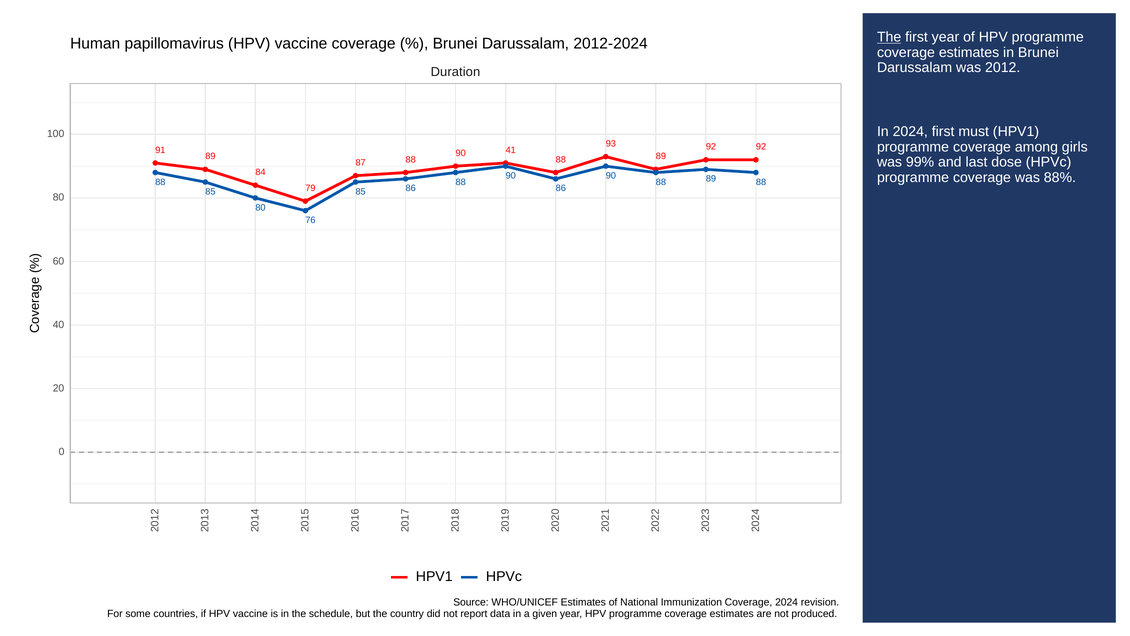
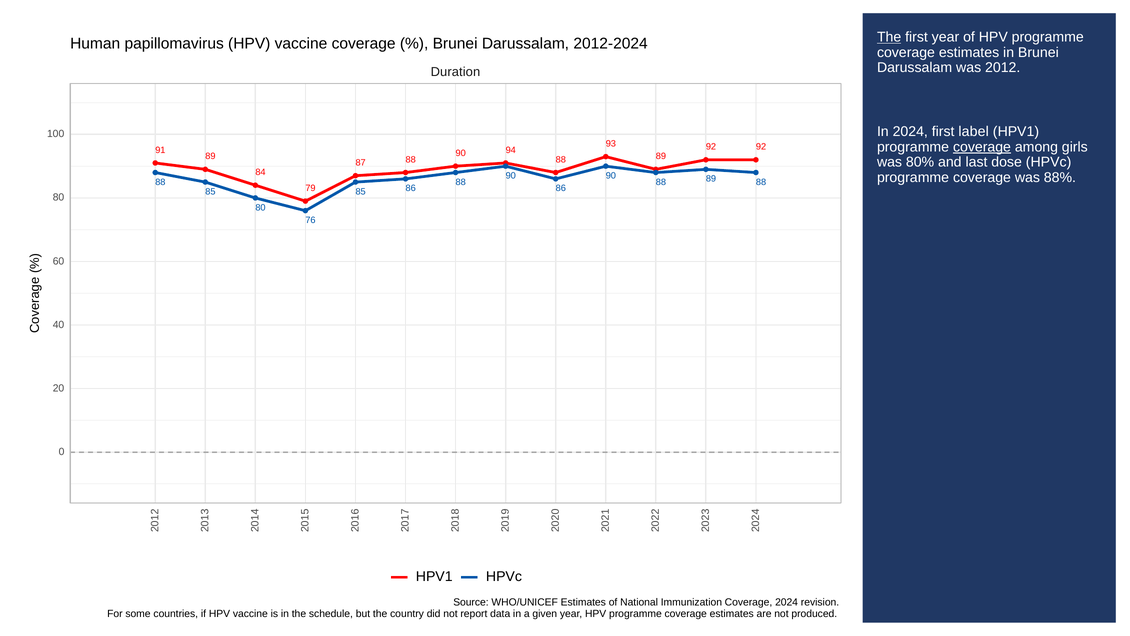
must: must -> label (974, 132)
coverage underline: none -> present (982, 147)
41: 41 -> 94 (511, 150)
99%: 99% -> 80% (920, 162)
